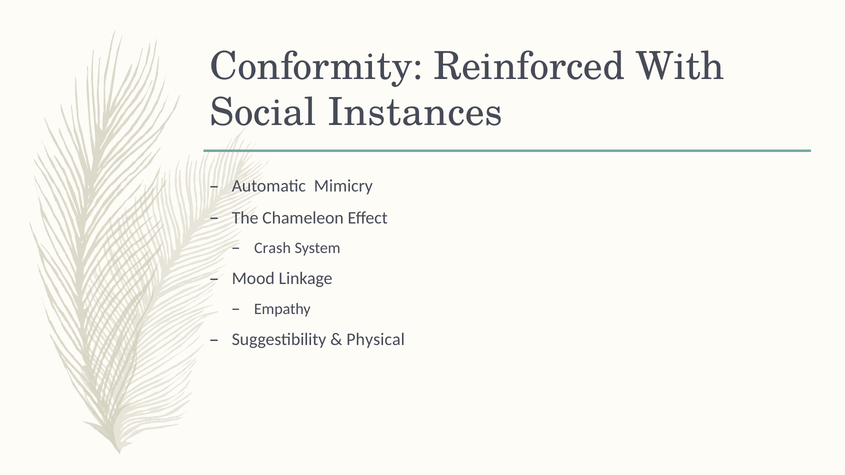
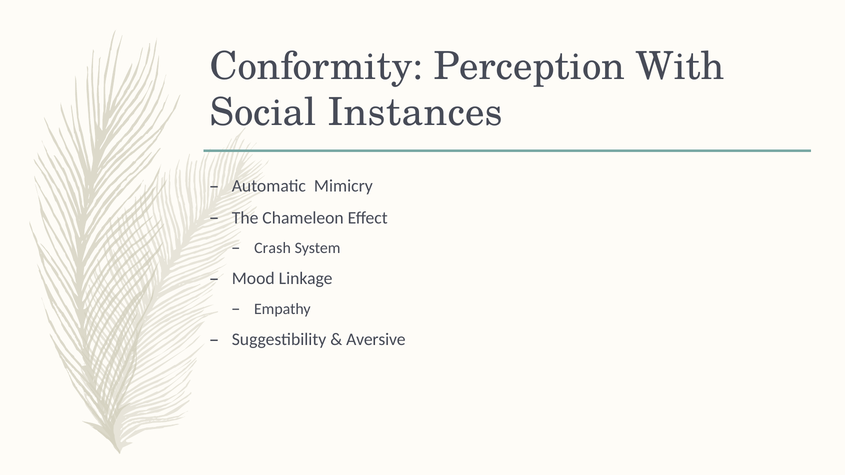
Reinforced: Reinforced -> Perception (529, 67)
Physical: Physical -> Aversive (376, 340)
